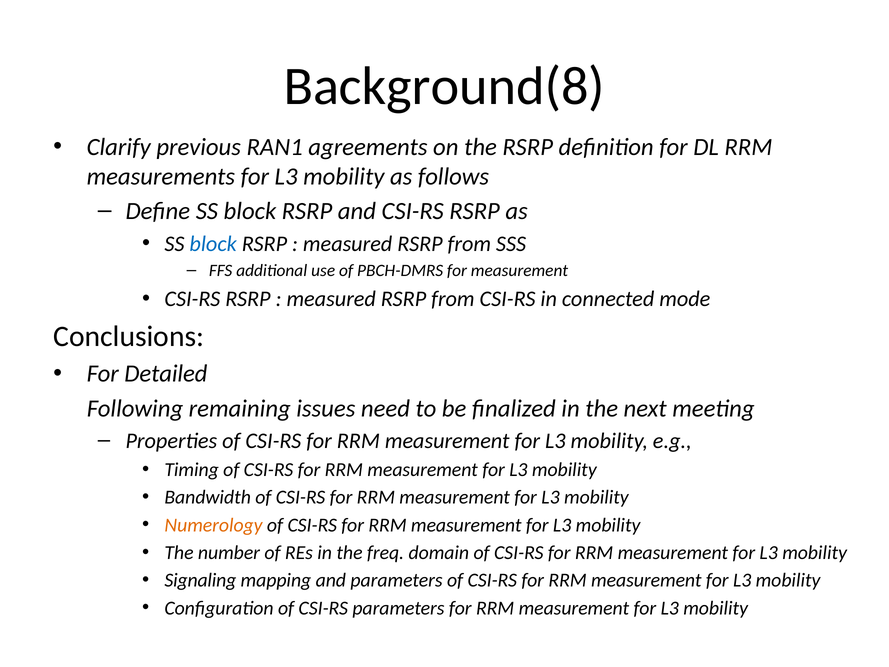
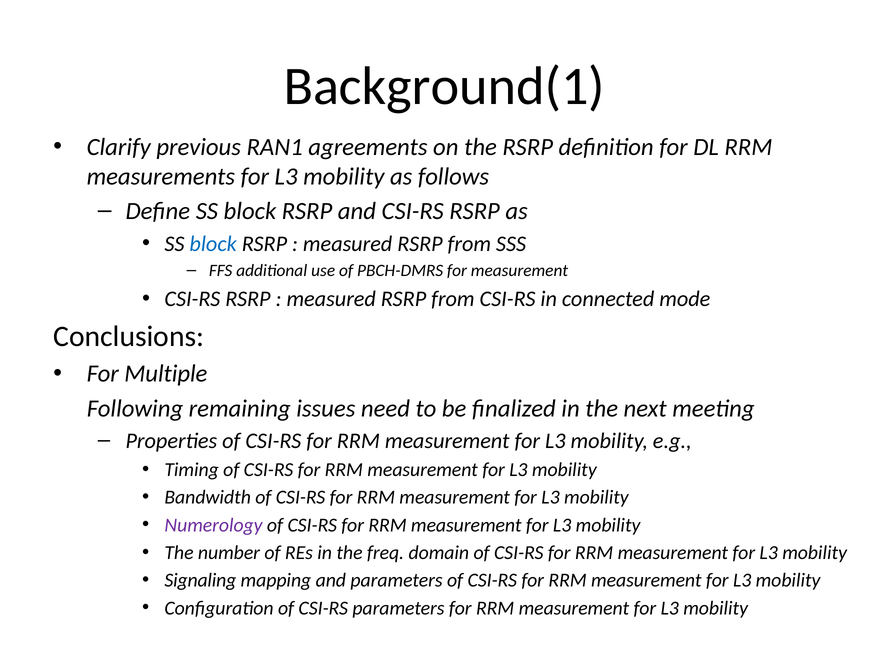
Background(8: Background(8 -> Background(1 (444, 86)
Detailed: Detailed -> Multiple (166, 374)
Numerology colour: orange -> purple (213, 525)
